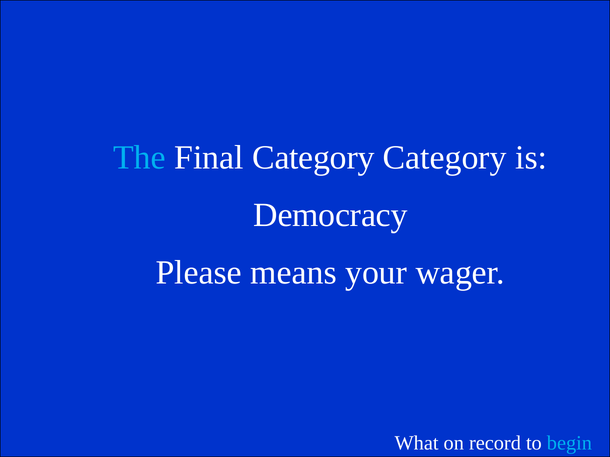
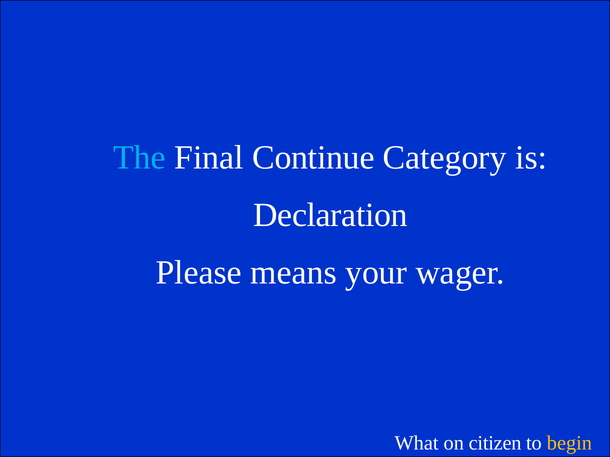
Final Category: Category -> Continue (313, 158)
Democracy: Democracy -> Declaration (331, 215)
record: record -> citizen (495, 443)
begin colour: light blue -> yellow (569, 443)
